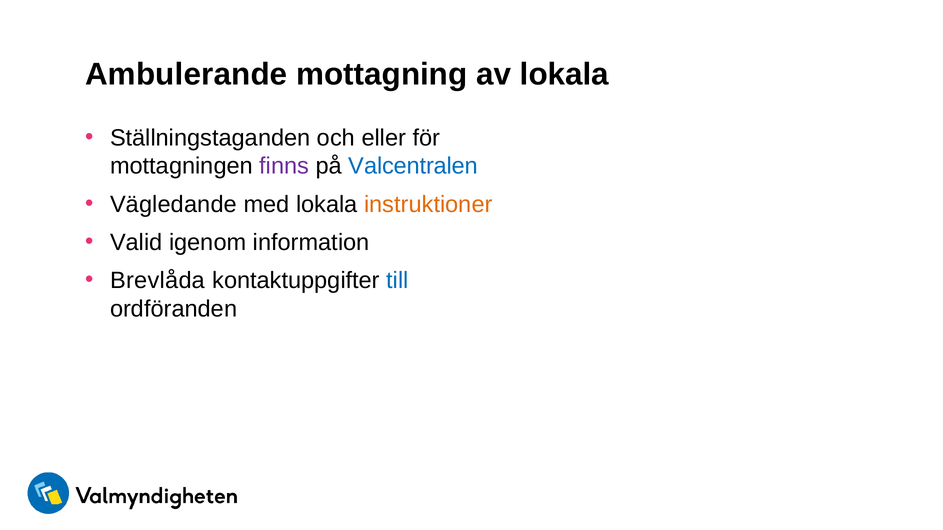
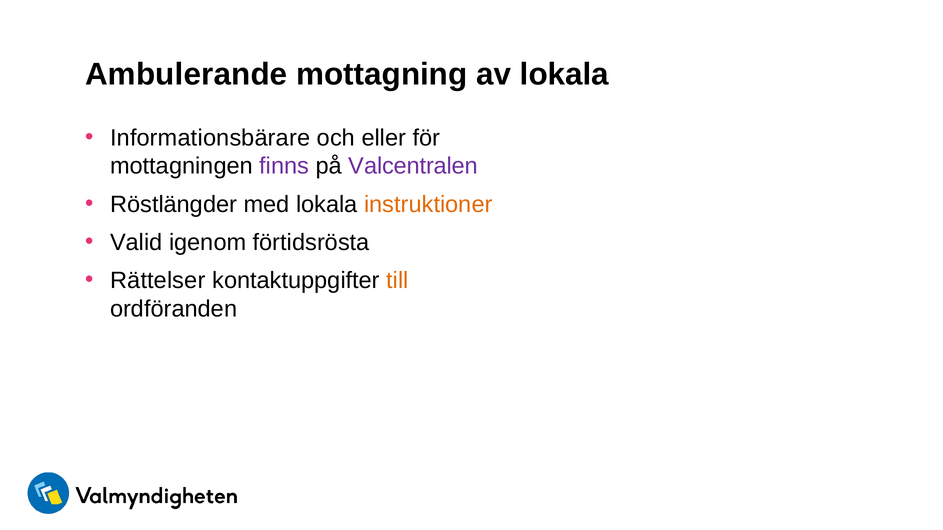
Ställningstaganden: Ställningstaganden -> Informationsbärare (210, 138)
Valcentralen colour: blue -> purple (413, 166)
Vägledande: Vägledande -> Röstlängder (174, 204)
information: information -> förtidsrösta (311, 243)
Brevlåda: Brevlåda -> Rättelser (158, 281)
till colour: blue -> orange (397, 281)
